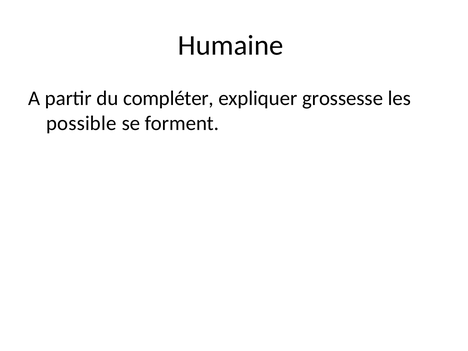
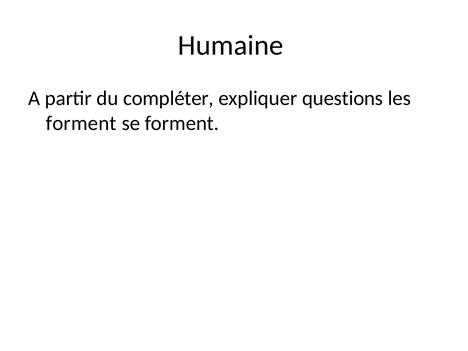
grossesse: grossesse -> questions (343, 98)
possible: possible -> forment (81, 123)
